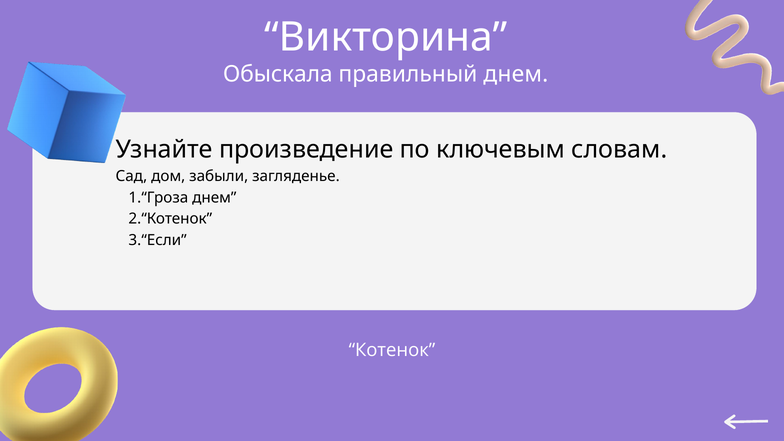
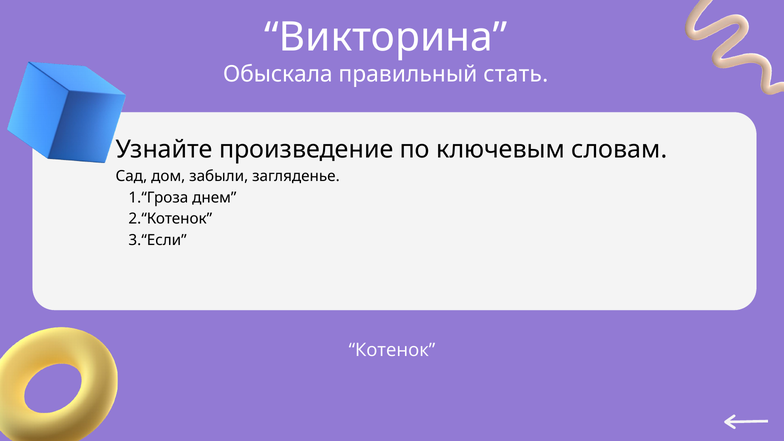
правильный днем: днем -> стать (516, 74)
